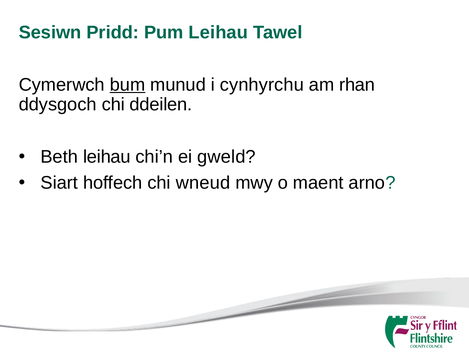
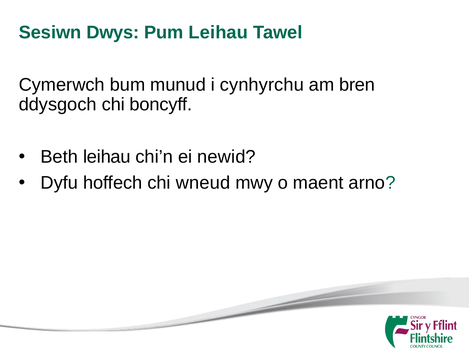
Pridd: Pridd -> Dwys (113, 32)
bum underline: present -> none (127, 85)
rhan: rhan -> bren (357, 85)
ddeilen: ddeilen -> boncyff (161, 104)
gweld: gweld -> newid (227, 157)
Siart: Siart -> Dyfu (59, 183)
